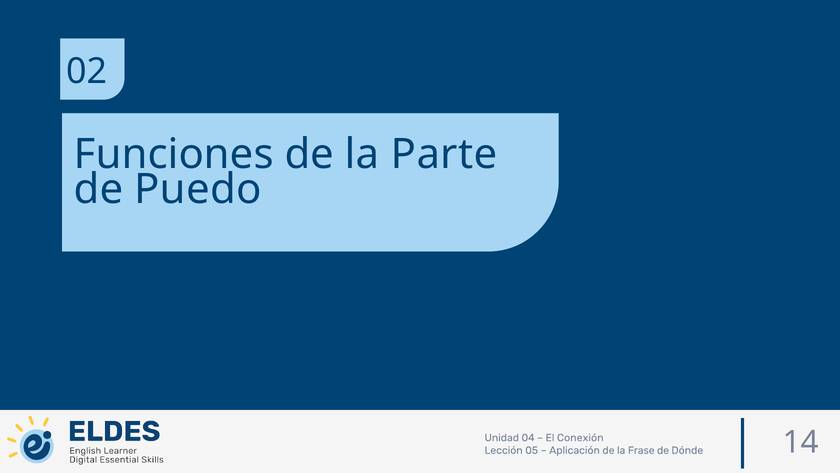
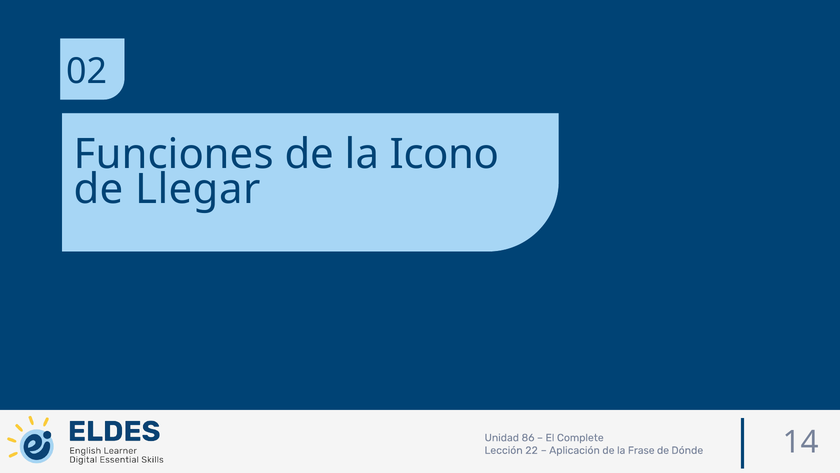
Parte: Parte -> Icono (445, 154)
Puedo: Puedo -> Llegar (198, 189)
04: 04 -> 86 (528, 437)
Conexión: Conexión -> Complete (580, 437)
05: 05 -> 22 (532, 450)
